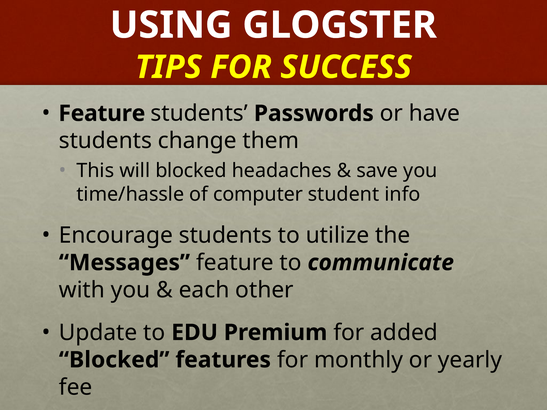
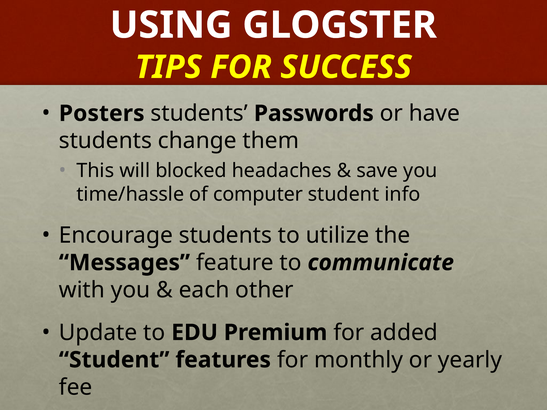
Feature: Feature -> Posters (102, 113)
Blocked: Blocked -> Student (114, 360)
